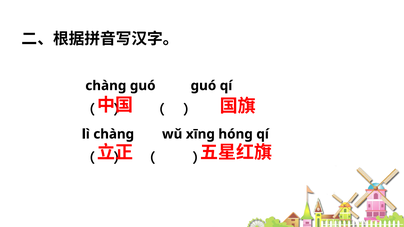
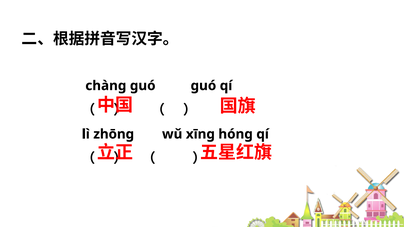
lì chànɡ: chànɡ -> zhōnɡ (114, 134)
